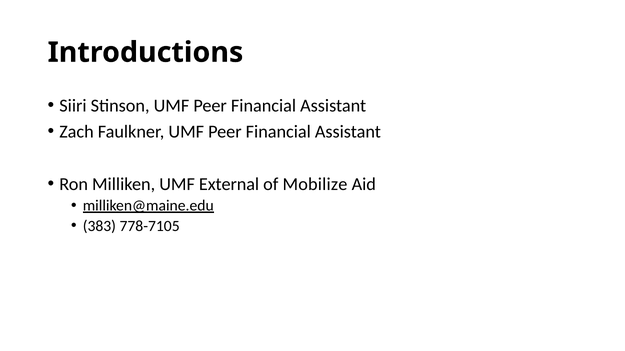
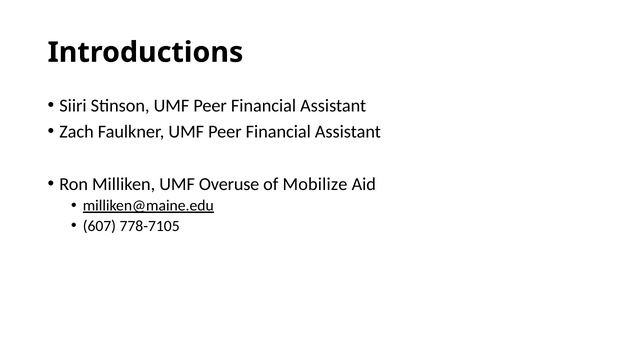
External: External -> Overuse (229, 184)
383: 383 -> 607 (99, 226)
